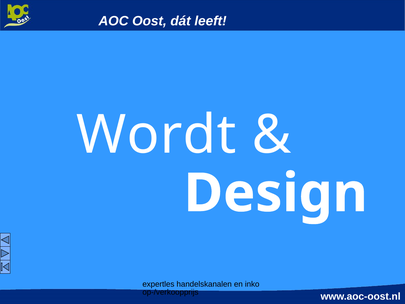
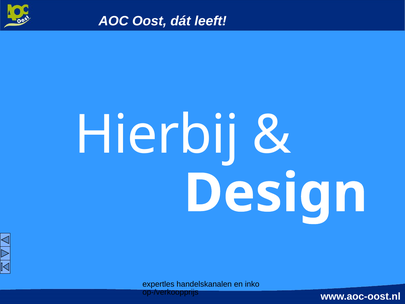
Wordt: Wordt -> Hierbij (157, 135)
